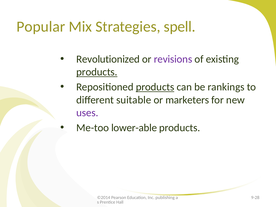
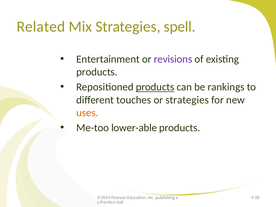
Popular: Popular -> Related (41, 27)
Revolutionized: Revolutionized -> Entertainment (108, 59)
products underline: present -> none (97, 72)
suitable: suitable -> touches (134, 100)
or marketers: marketers -> strategies (187, 100)
uses colour: purple -> orange (87, 113)
